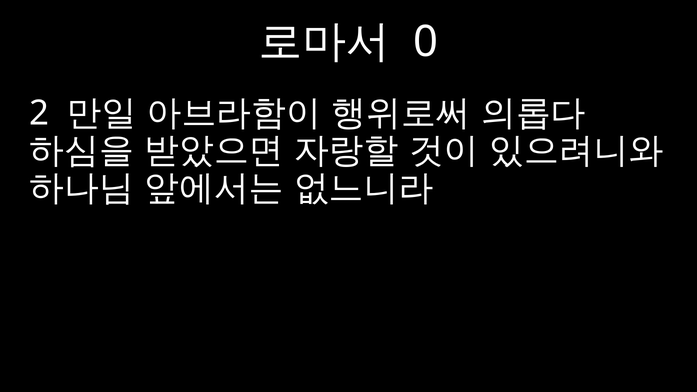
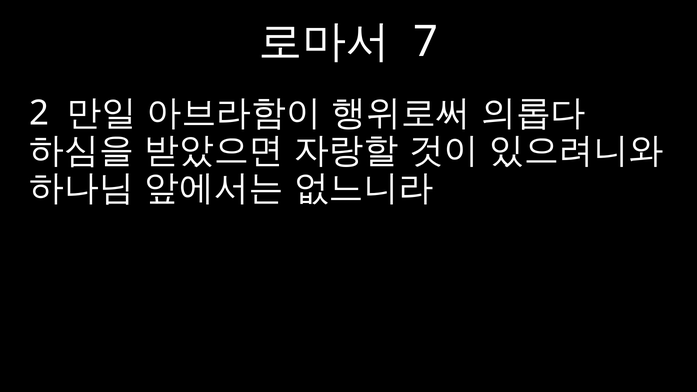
0: 0 -> 7 (426, 42)
